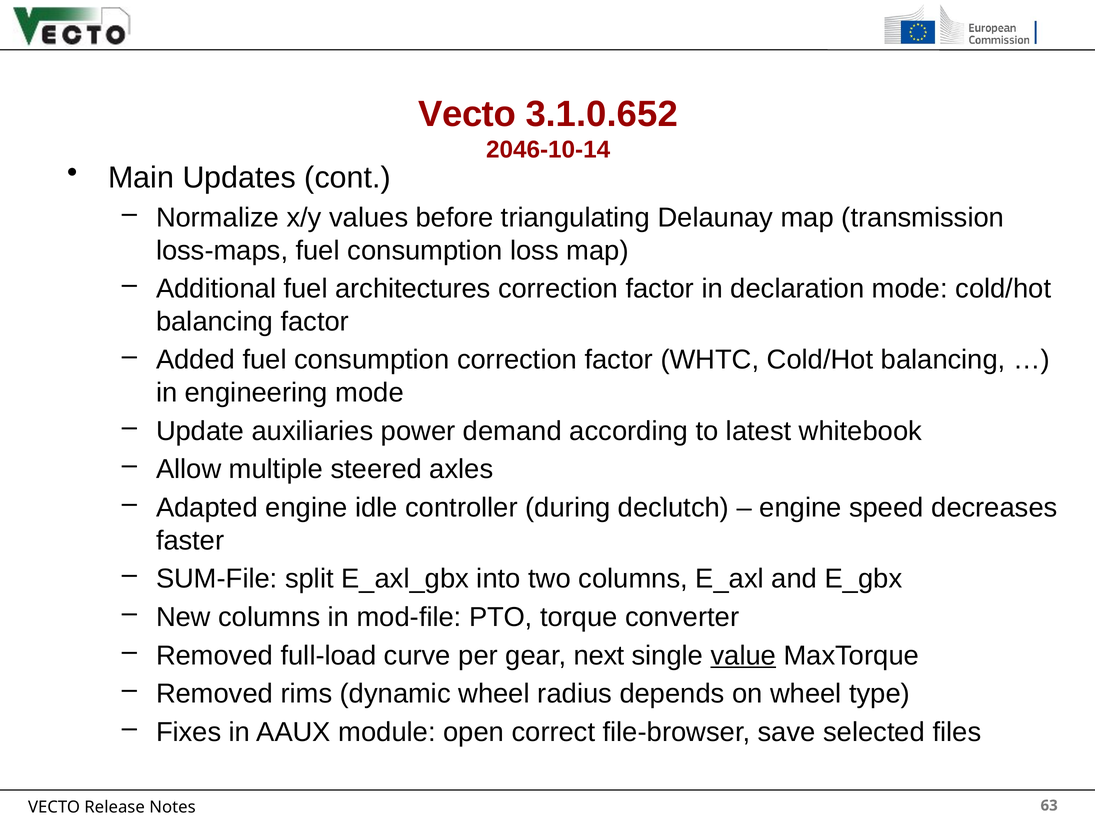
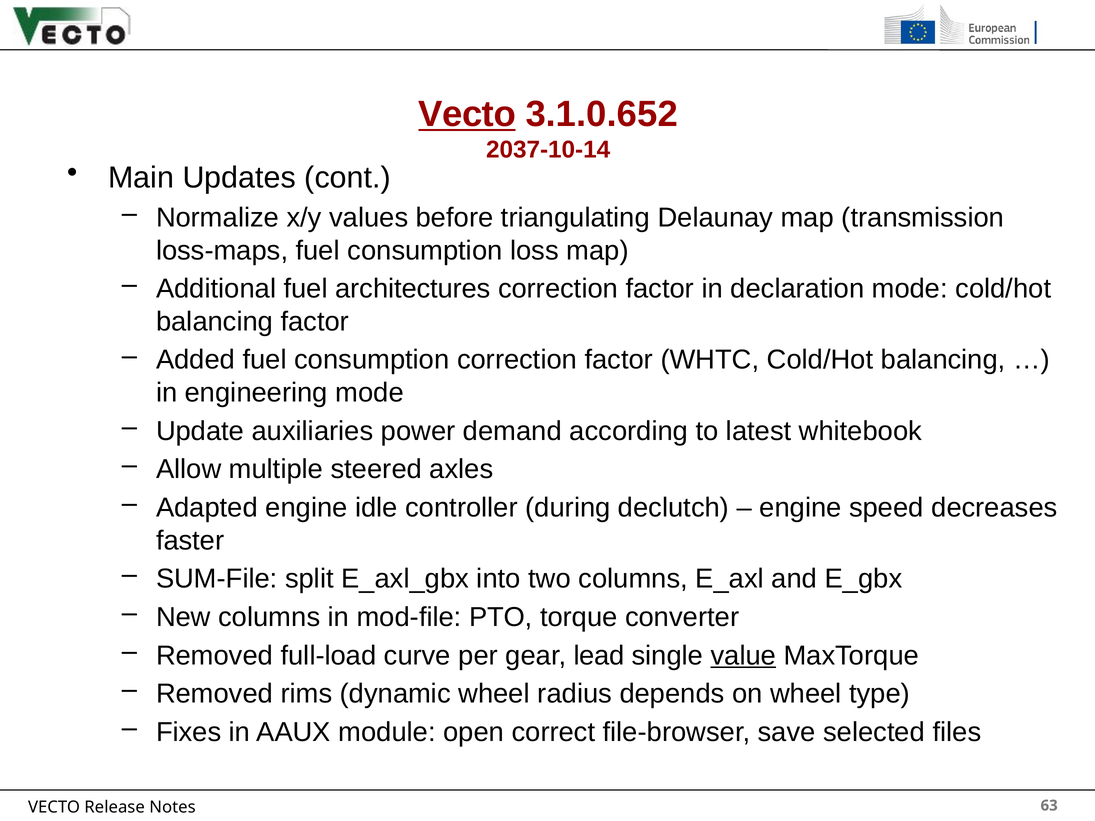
Vecto underline: none -> present (467, 114)
2046-10-14: 2046-10-14 -> 2037-10-14 (548, 150)
next: next -> lead (599, 656)
